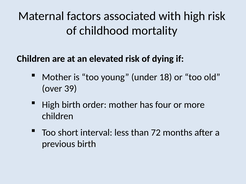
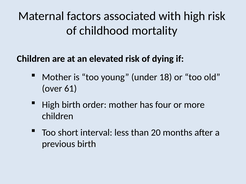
39: 39 -> 61 (71, 89)
72: 72 -> 20 (156, 133)
